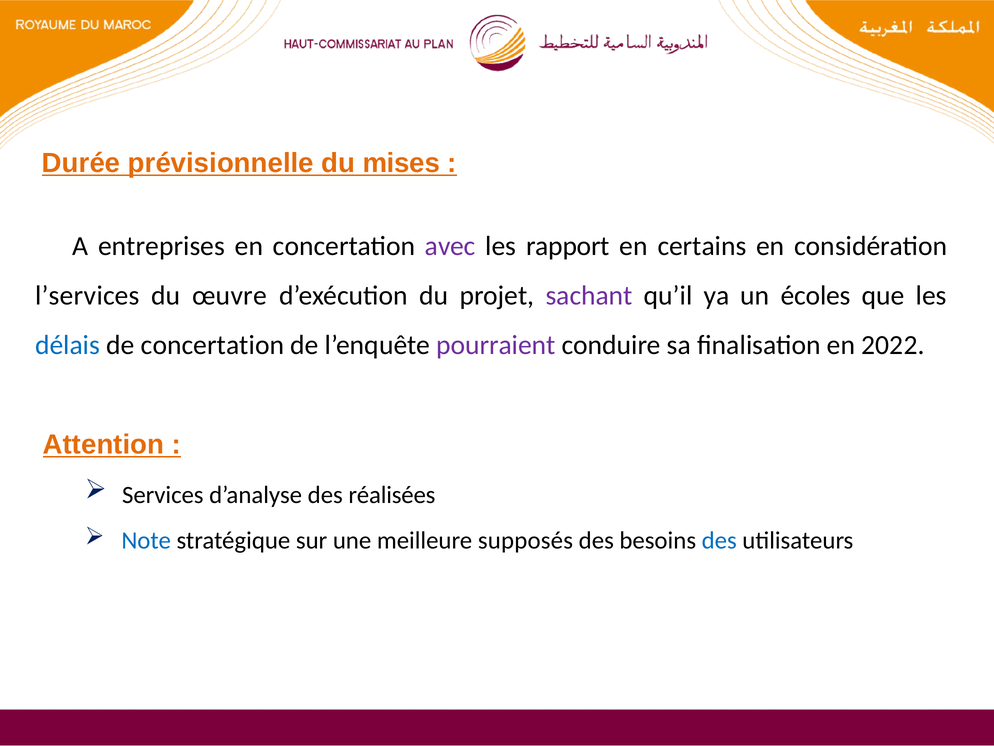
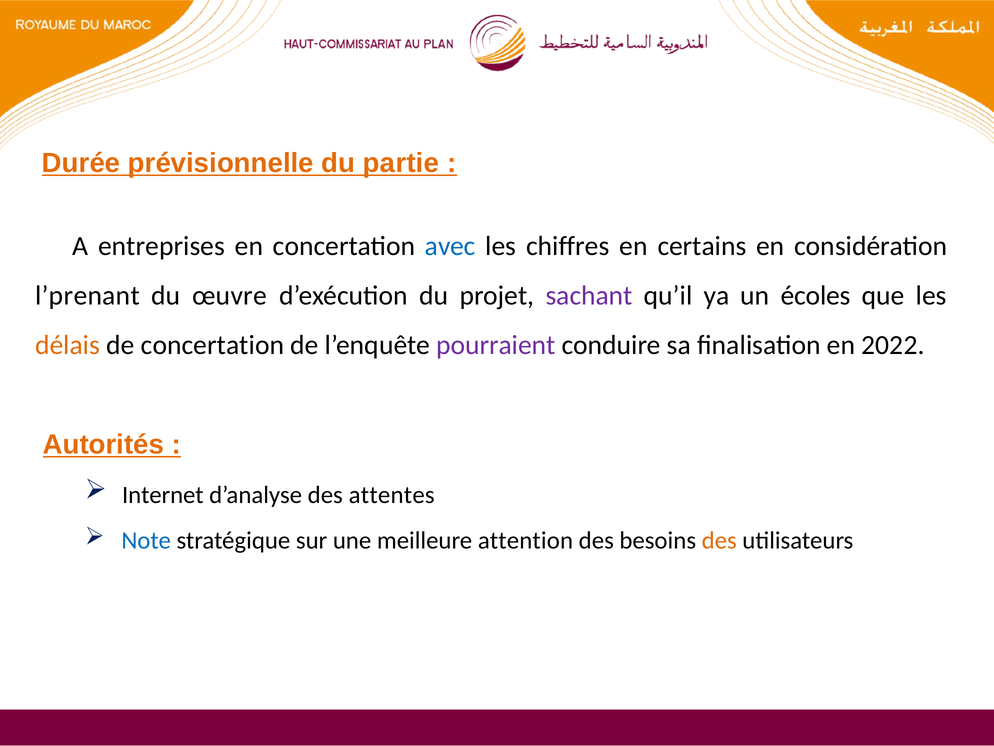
mises: mises -> partie (401, 163)
avec colour: purple -> blue (450, 246)
rapport: rapport -> chiffres (568, 246)
l’services: l’services -> l’prenant (87, 296)
délais colour: blue -> orange (68, 345)
Attention: Attention -> Autorités (103, 445)
Services: Services -> Internet (163, 495)
réalisées: réalisées -> attentes (392, 495)
supposés: supposés -> attention (525, 541)
des colour: blue -> orange (719, 541)
